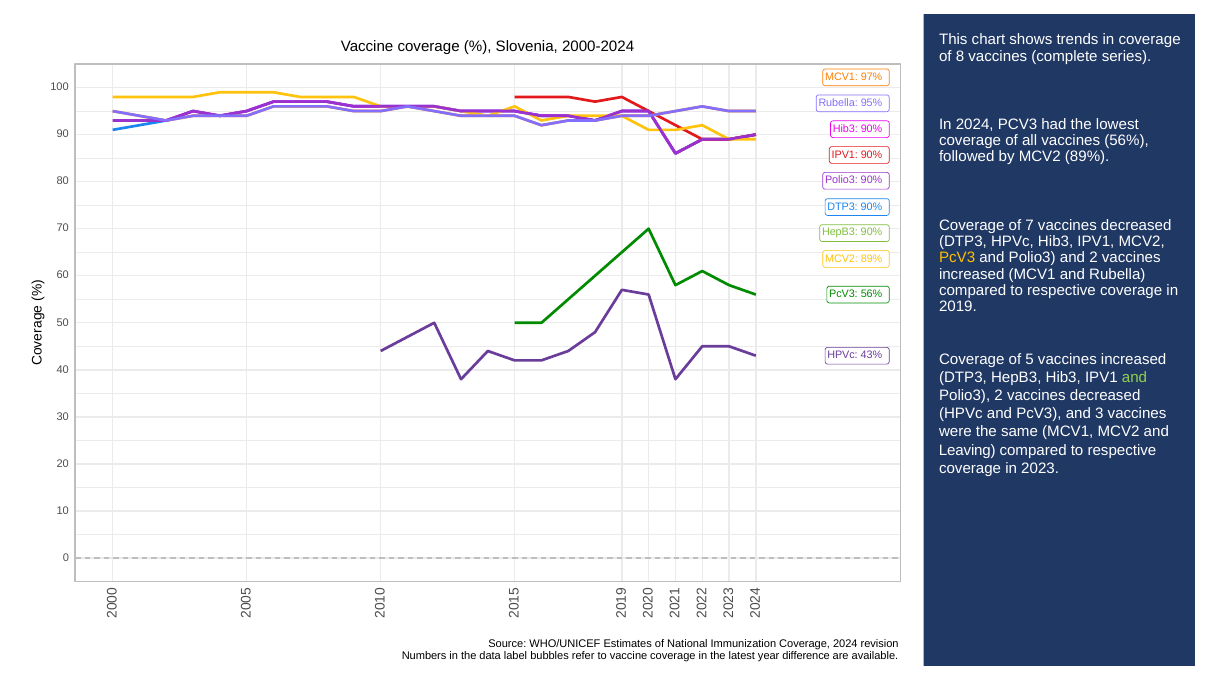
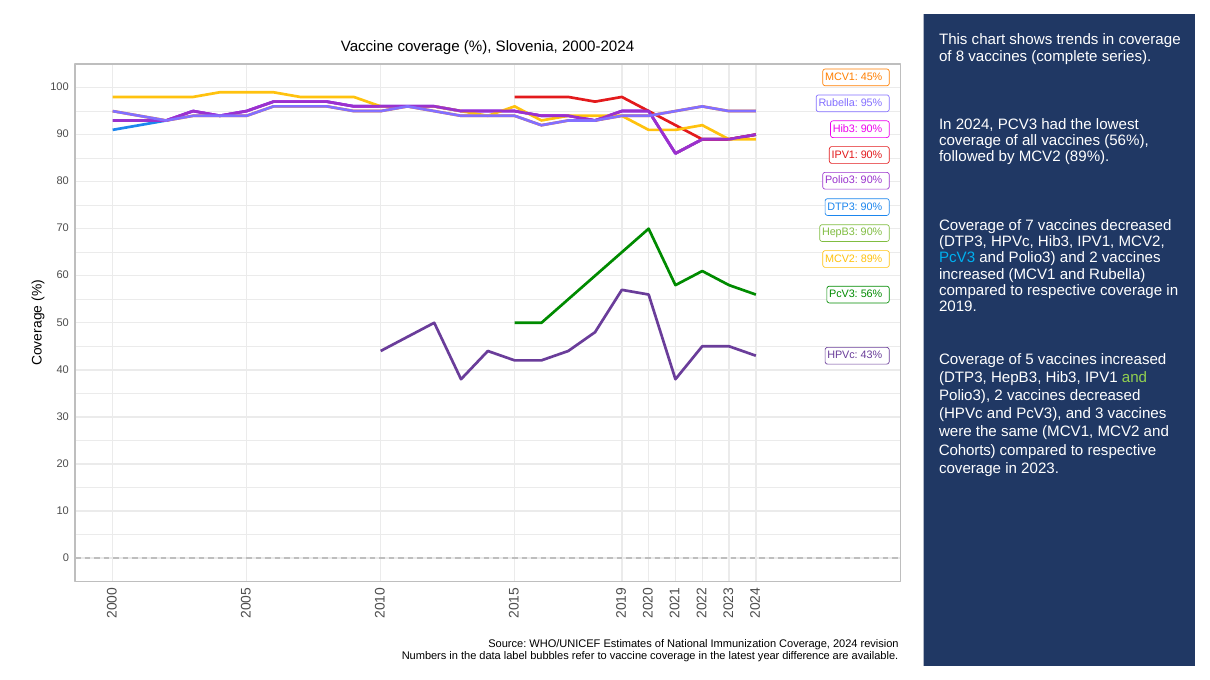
97%: 97% -> 45% (872, 77)
PcV3 colour: yellow -> light blue (957, 258)
Leaving: Leaving -> Cohorts (967, 450)
